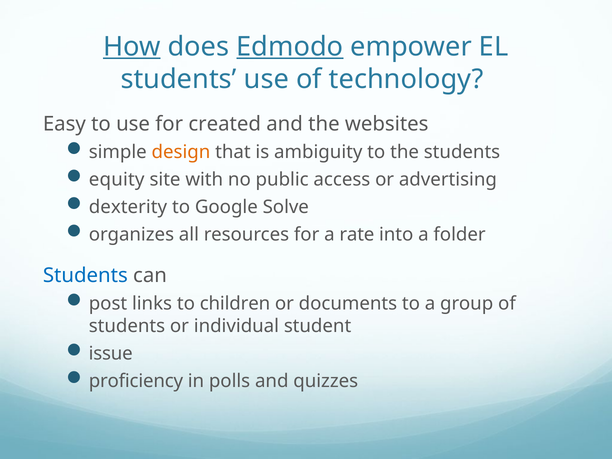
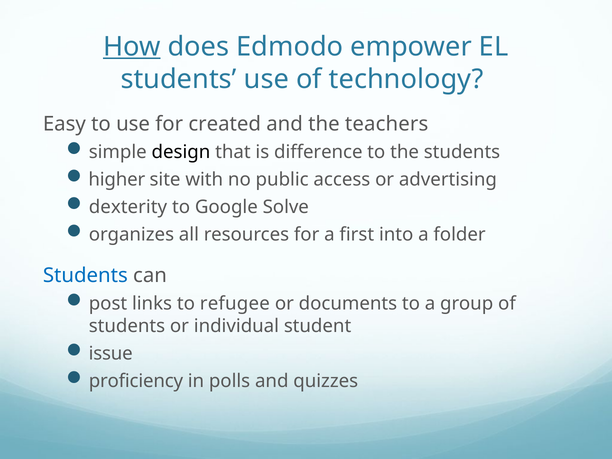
Edmodo underline: present -> none (290, 47)
websites: websites -> teachers (387, 124)
design colour: orange -> black (181, 152)
ambiguity: ambiguity -> difference (318, 152)
equity: equity -> higher (117, 180)
rate: rate -> first (357, 235)
children: children -> refugee (235, 304)
